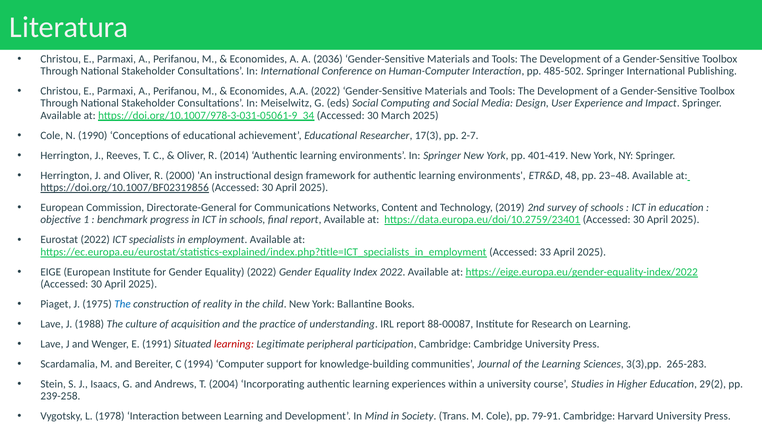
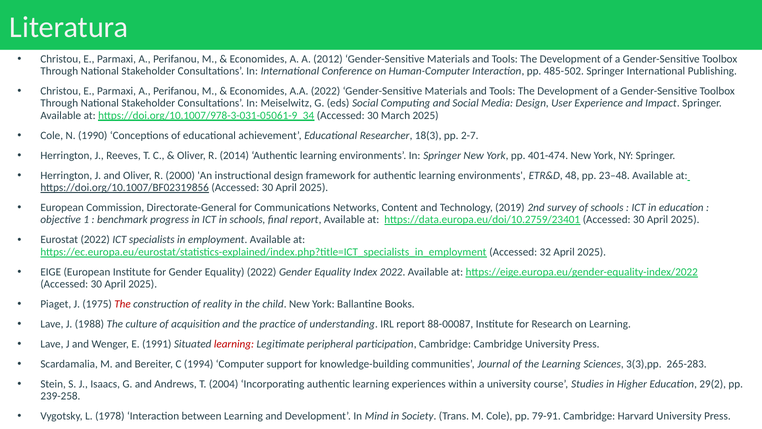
2036: 2036 -> 2012 (328, 59)
17(3: 17(3 -> 18(3 (428, 135)
401-419: 401-419 -> 401-474 (548, 155)
33: 33 -> 32 (545, 252)
The colour: blue -> red (123, 304)
